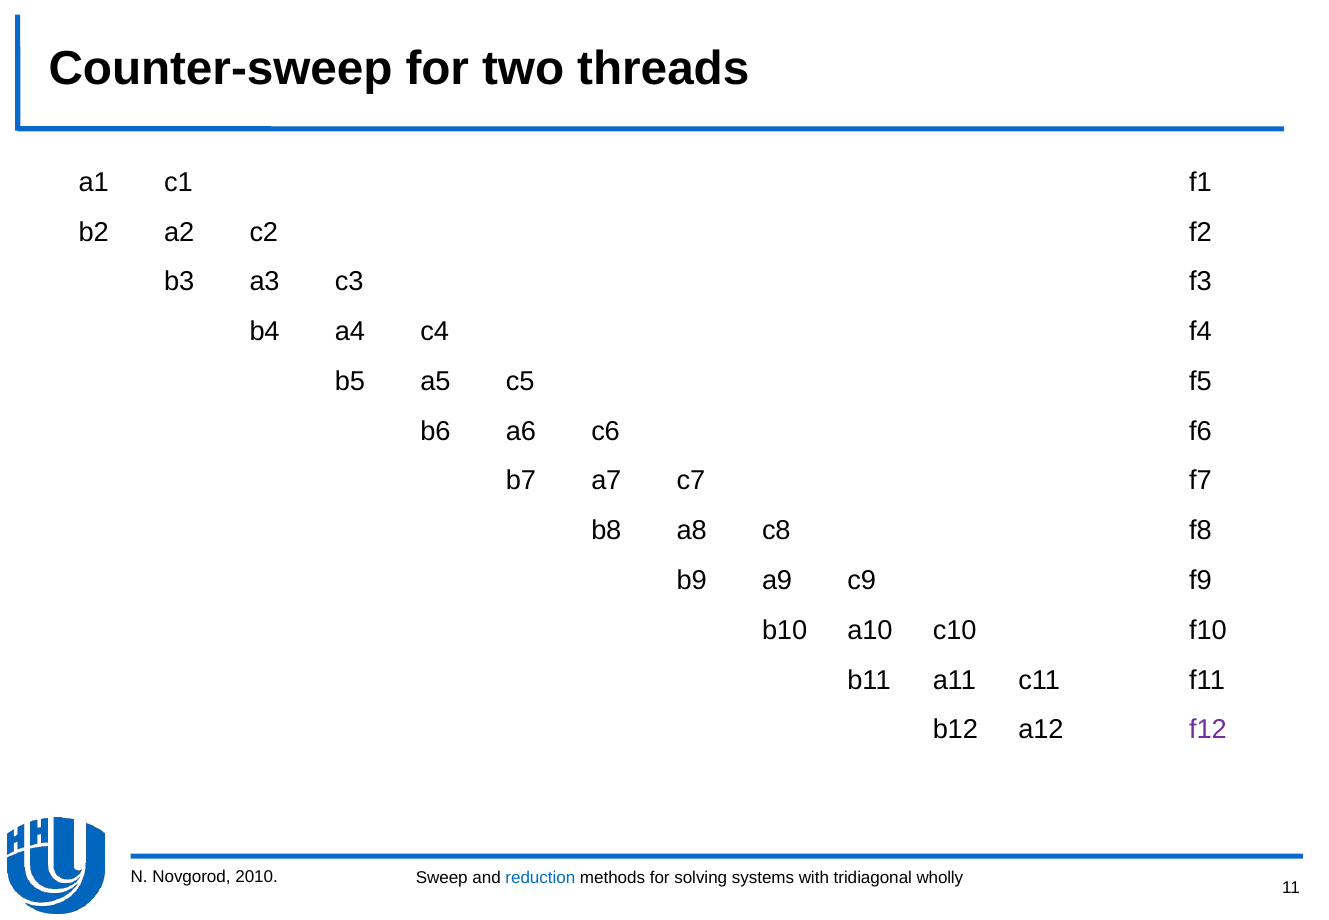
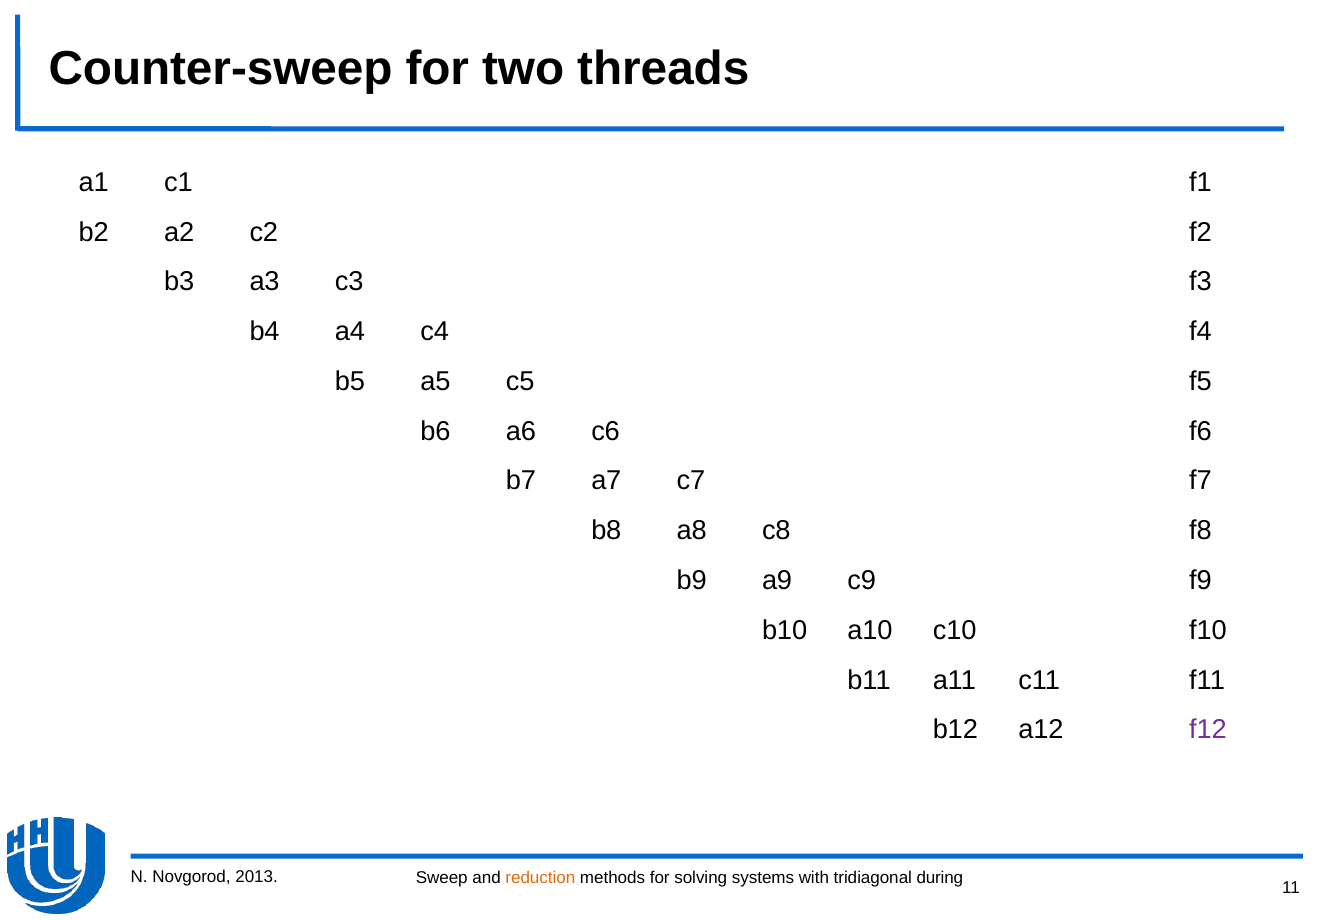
2010: 2010 -> 2013 (257, 877)
reduction colour: blue -> orange (540, 878)
wholly: wholly -> during (940, 878)
